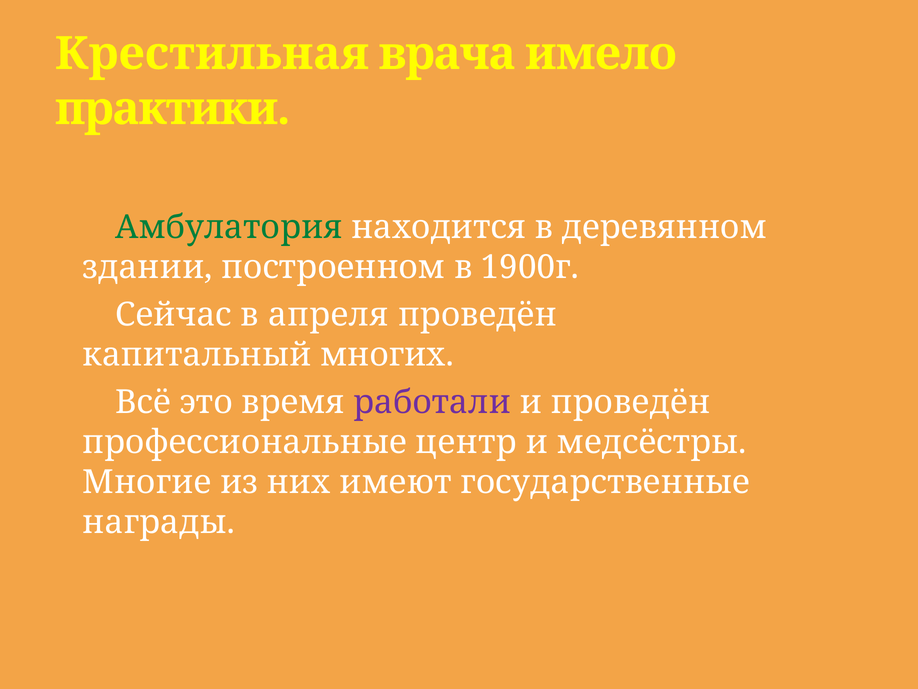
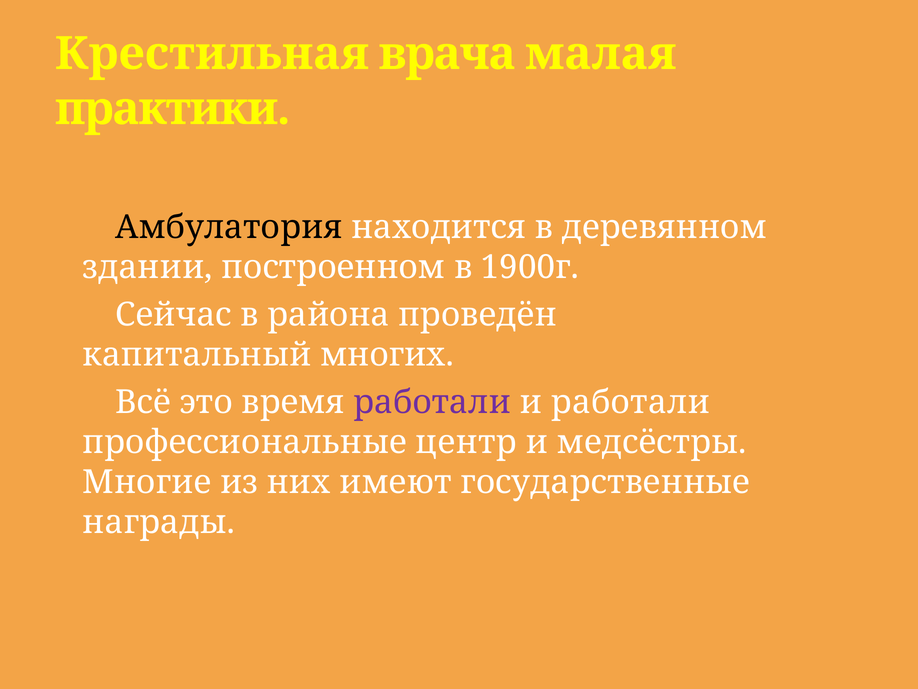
имело: имело -> малая (601, 54)
Амбулатория colour: green -> black (229, 227)
апреля: апреля -> района (328, 315)
и проведён: проведён -> работали (630, 402)
